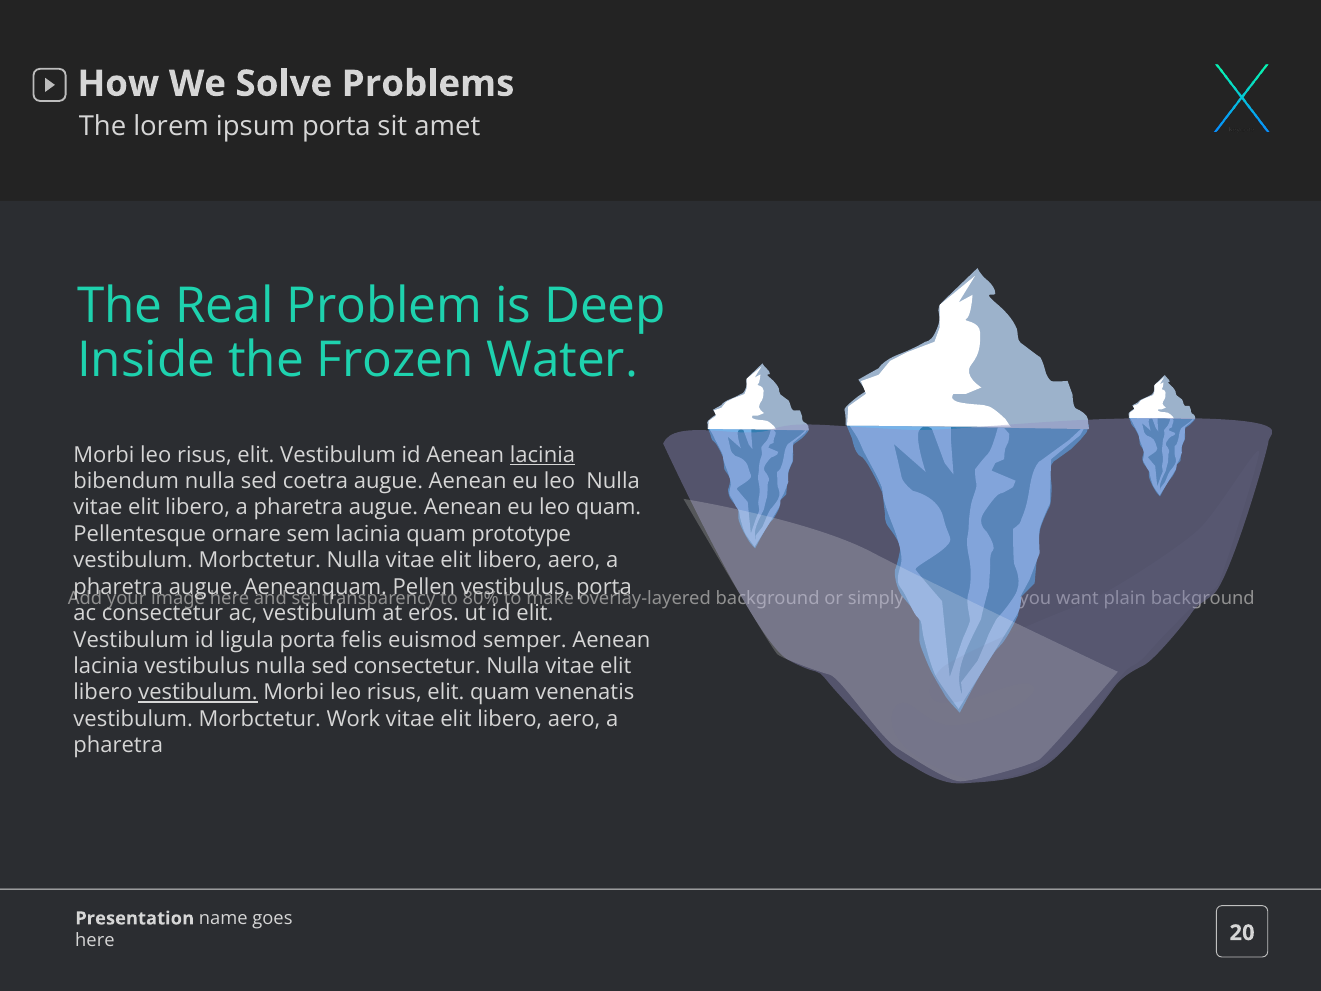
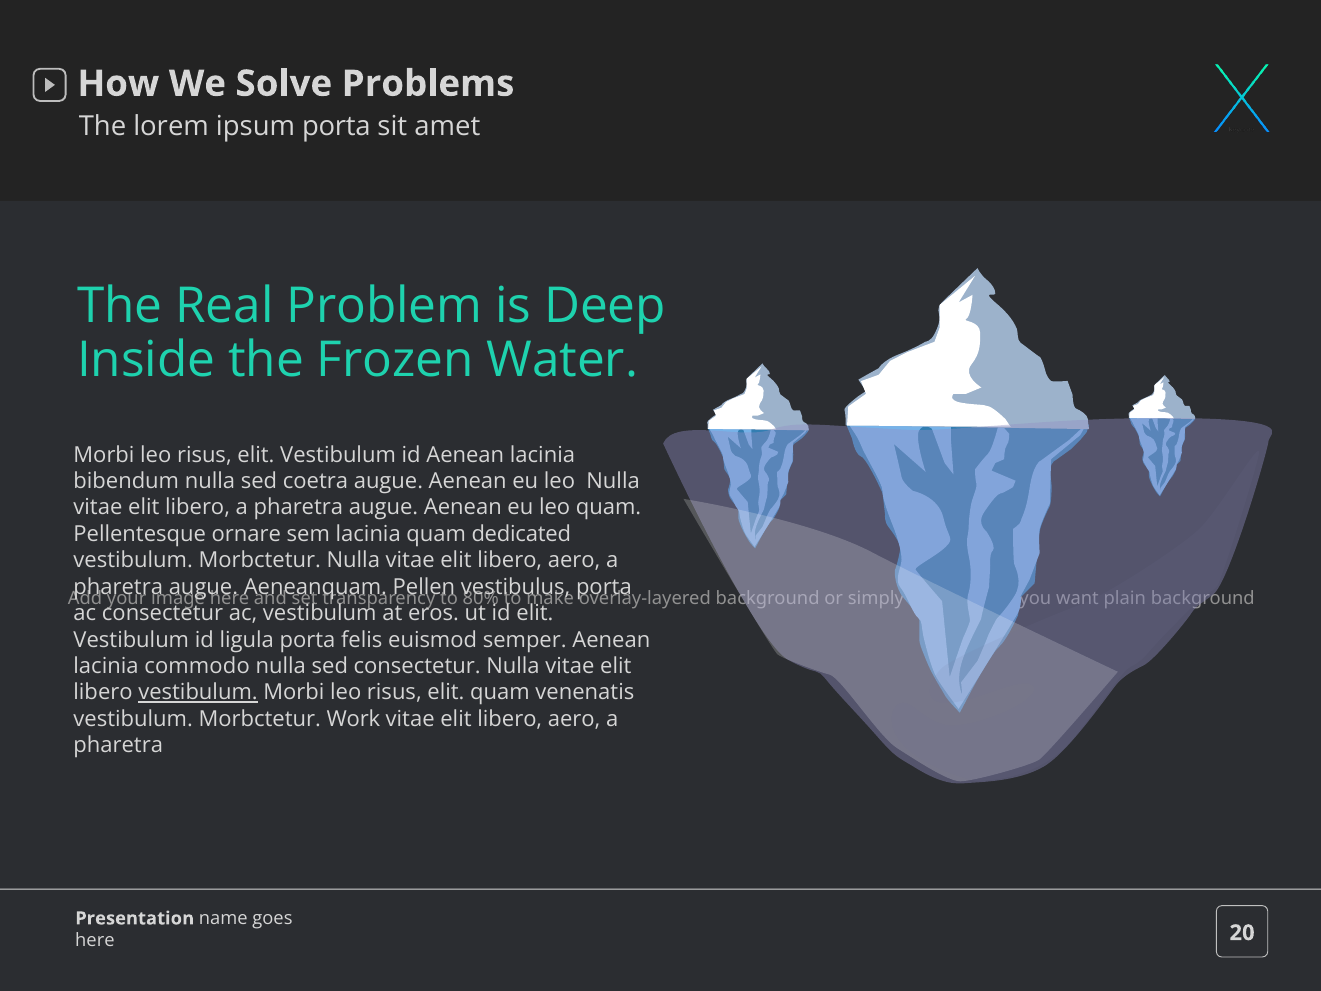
lacinia underline: present -> none (542, 455)
prototype: prototype -> dedicated (521, 534)
lacinia vestibulus: vestibulus -> commodo (197, 666)
